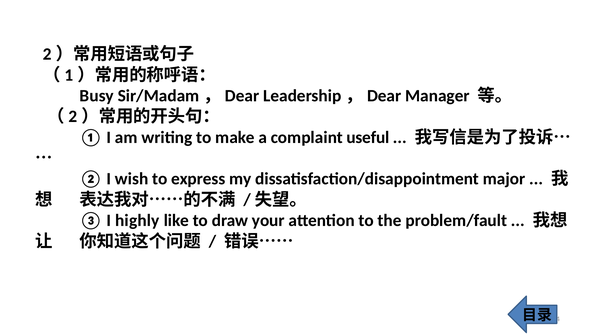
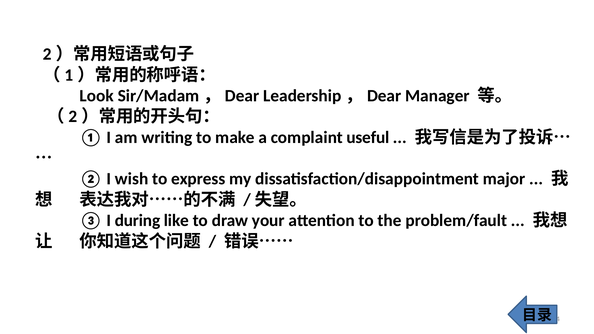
Busy: Busy -> Look (97, 96)
highly: highly -> during (137, 221)
